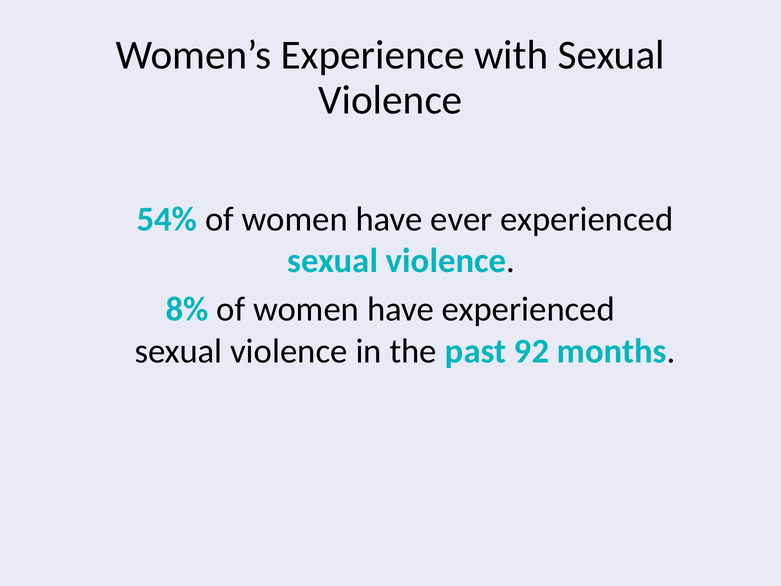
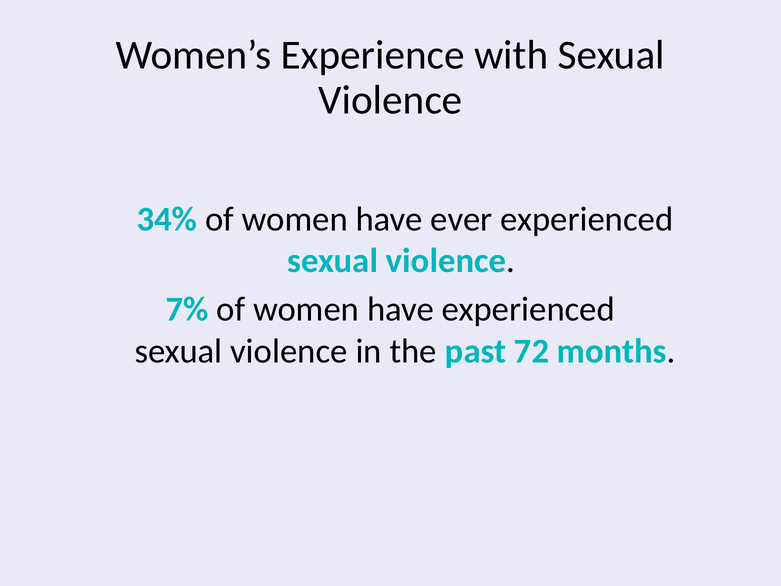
54%: 54% -> 34% (167, 219)
8%: 8% -> 7% (187, 309)
92: 92 -> 72 (532, 351)
